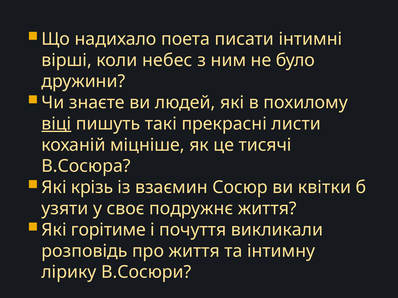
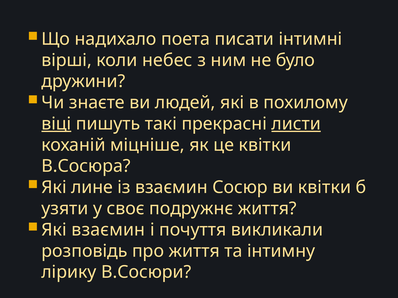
листи underline: none -> present (296, 124)
це тисячі: тисячі -> квітки (265, 145)
крізь: крізь -> лине (92, 188)
Які горітиме: горітиме -> взаємин (108, 230)
